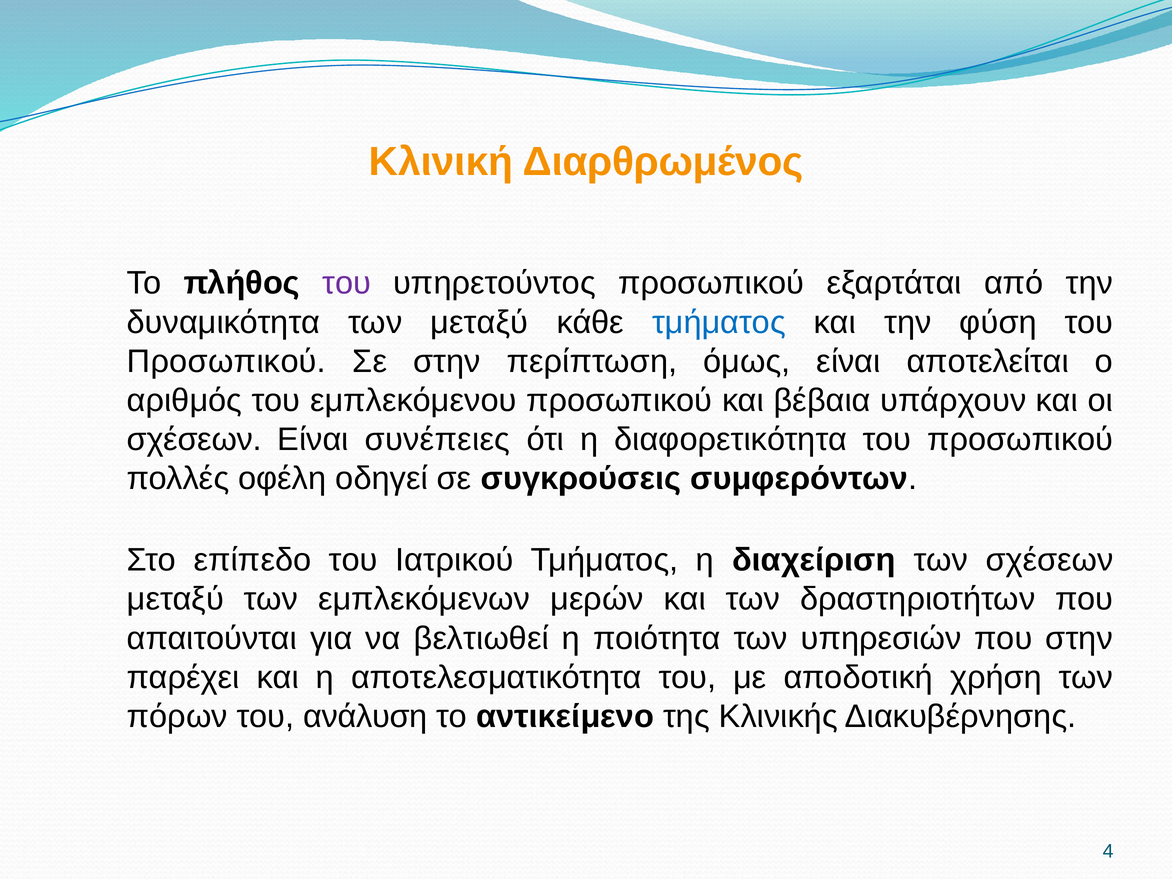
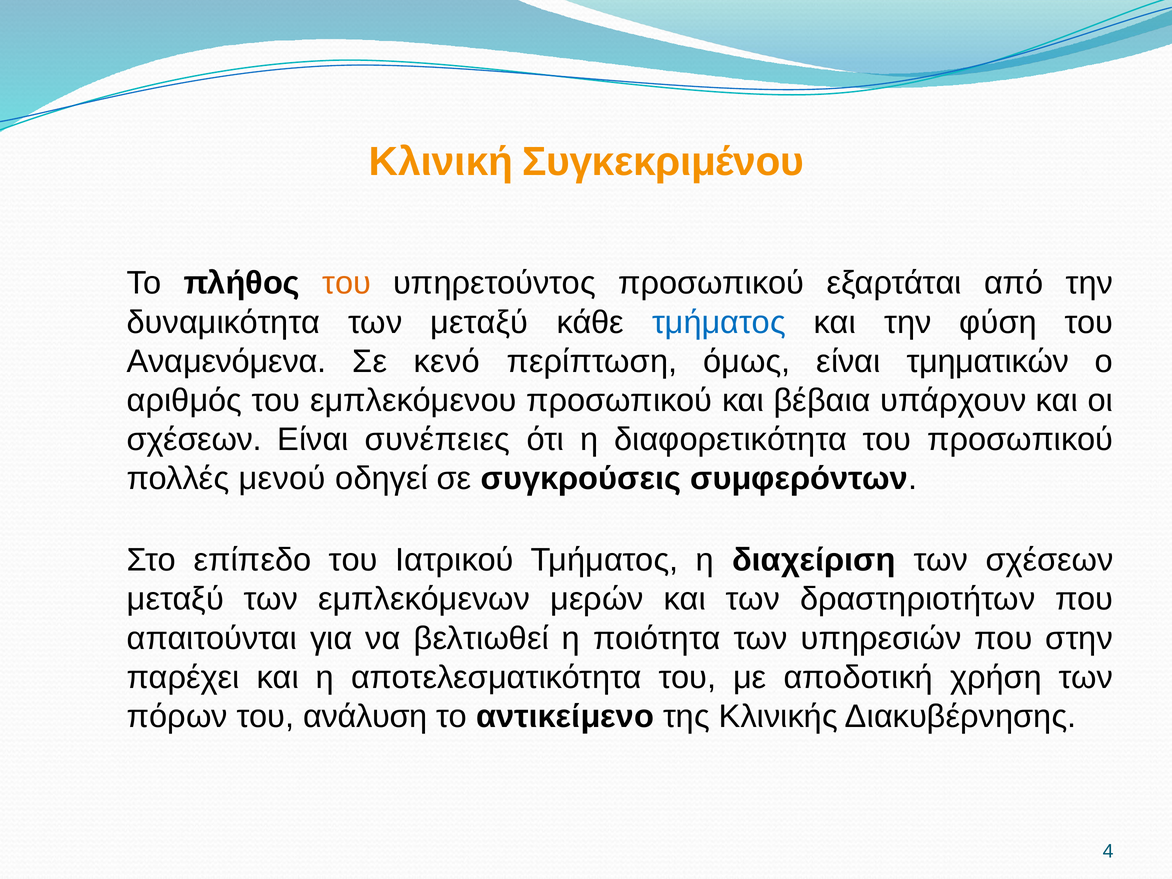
Διαρθρωμένος: Διαρθρωμένος -> Συγκεκριμένου (663, 162)
του colour: purple -> orange (347, 283)
Προσωπικού: Προσωπικού -> Αναμενόμενα (227, 361)
Σε στην: στην -> κενό (447, 361)
αποτελείται: αποτελείται -> τμηματικών (988, 361)
οφέλη: οφέλη -> μενού (282, 479)
